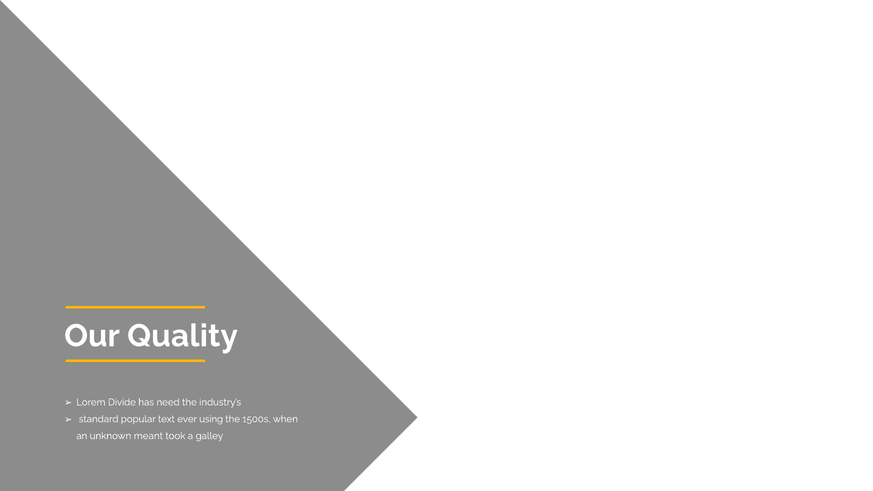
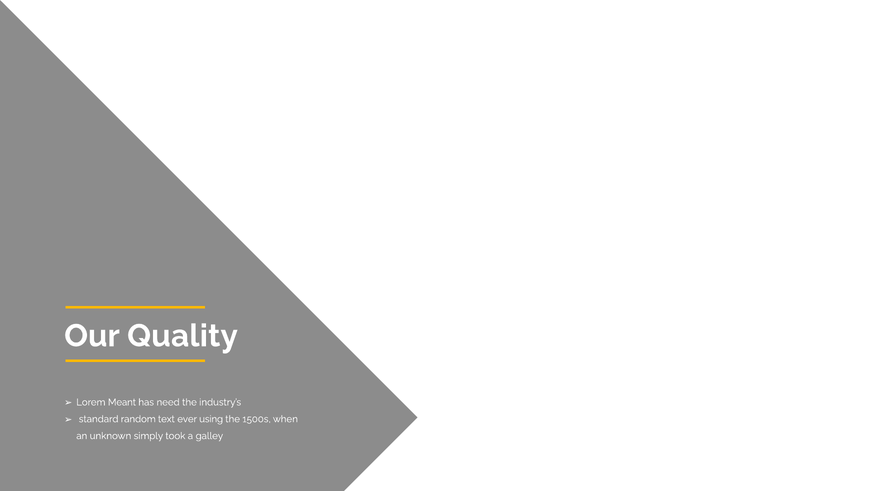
Divide: Divide -> Meant (122, 402)
popular: popular -> random (138, 419)
meant: meant -> simply (148, 436)
